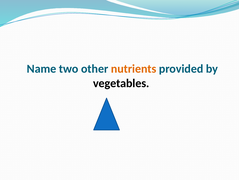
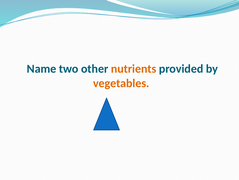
vegetables colour: black -> orange (121, 83)
